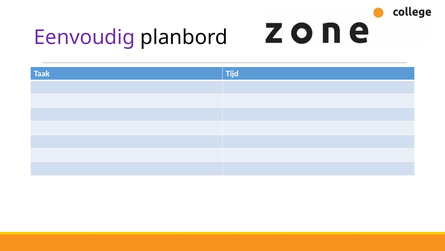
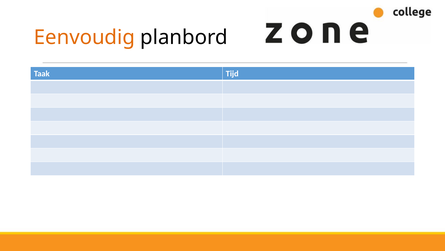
Eenvoudig colour: purple -> orange (84, 37)
